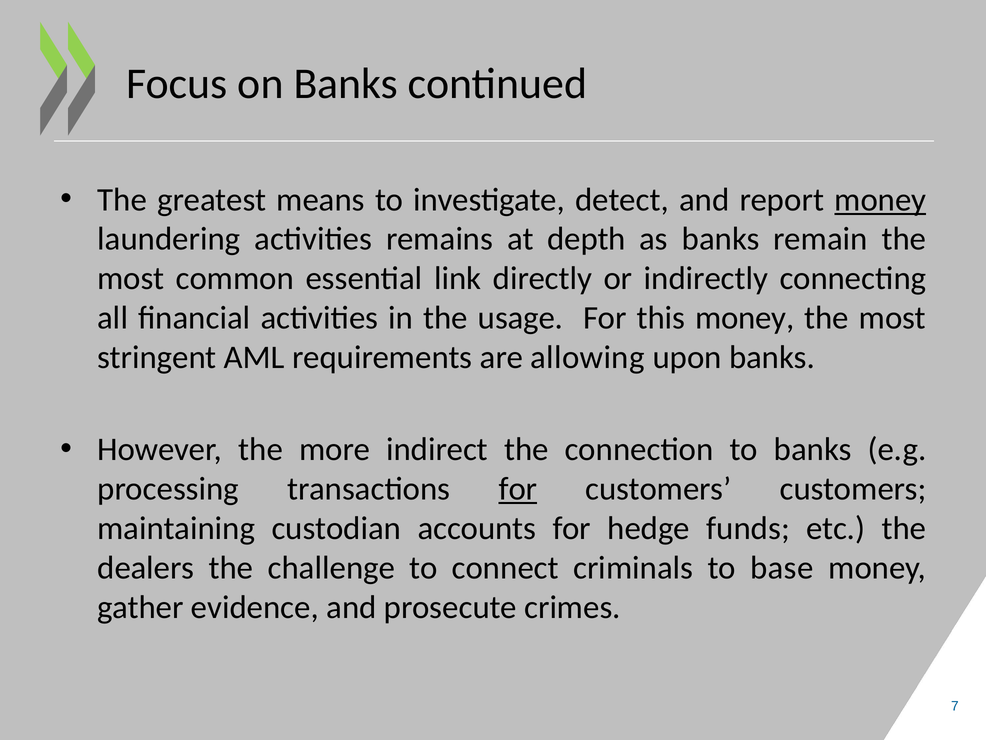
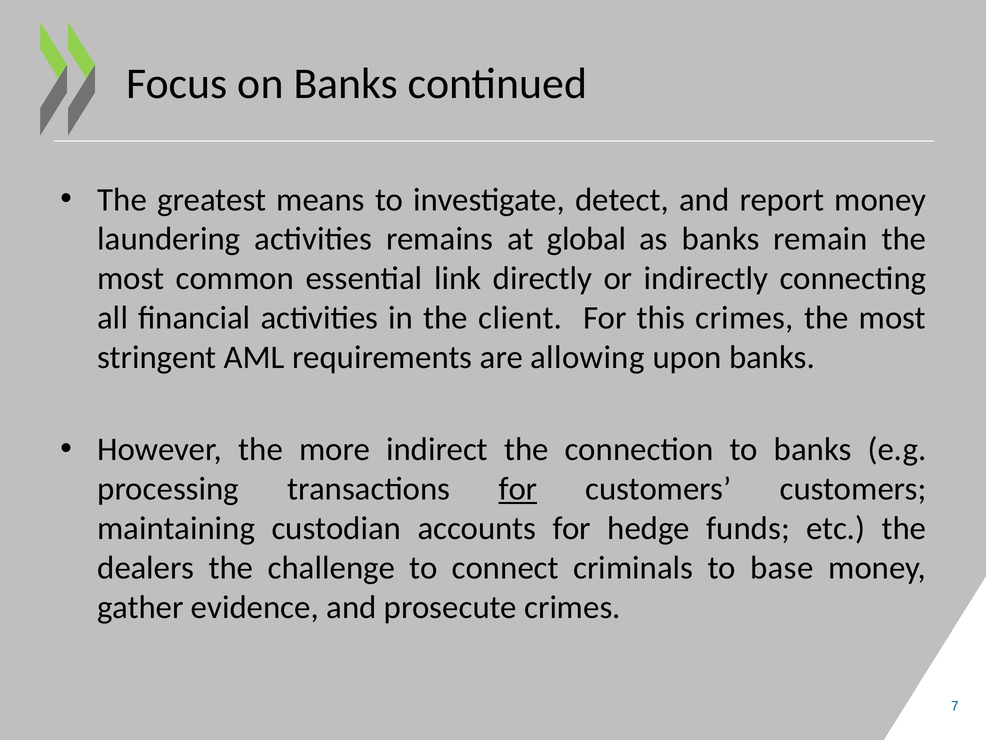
money underline: present -> none (880, 200)
depth: depth -> global (586, 239)
usage: usage -> client (520, 318)
this money: money -> crimes (745, 318)
